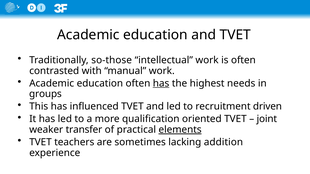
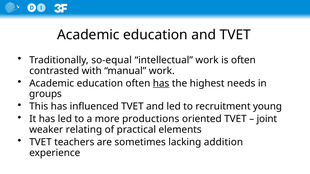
so-those: so-those -> so-equal (112, 60)
driven: driven -> young (267, 107)
qualification: qualification -> productions (151, 119)
transfer: transfer -> relating (84, 130)
elements underline: present -> none (180, 130)
